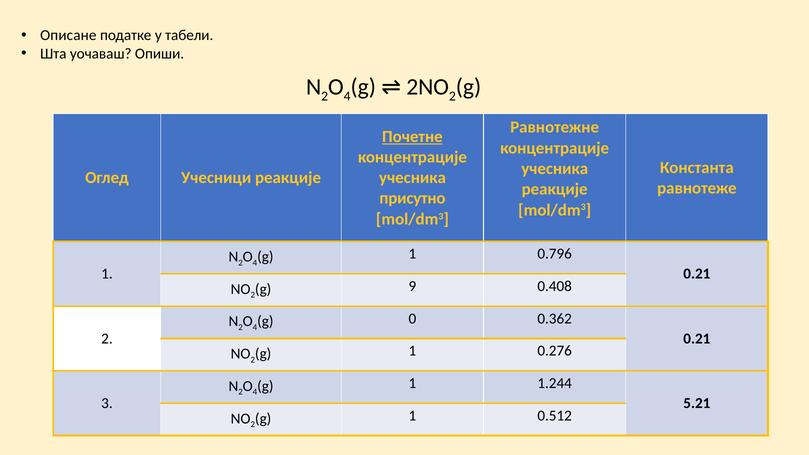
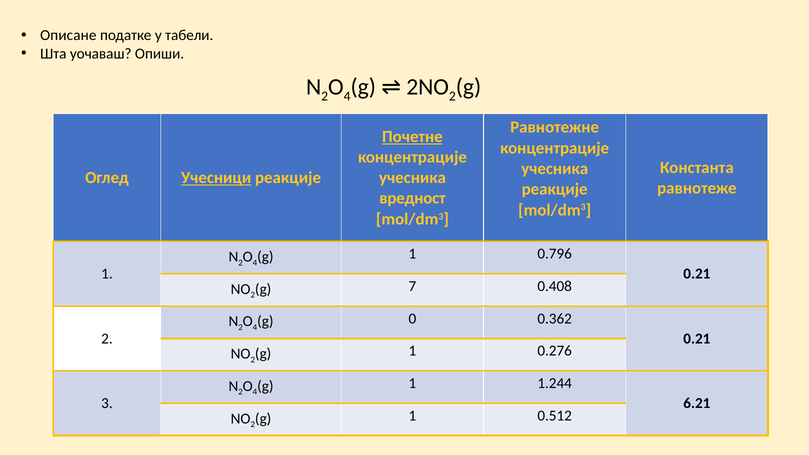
Учесници underline: none -> present (216, 178)
присутно: присутно -> вредност (413, 198)
9: 9 -> 7 (412, 286)
5.21: 5.21 -> 6.21 (697, 403)
